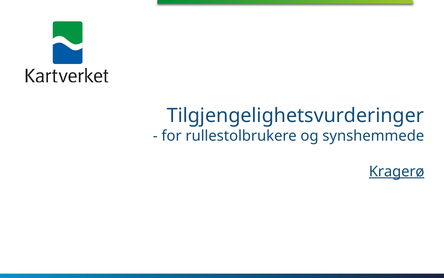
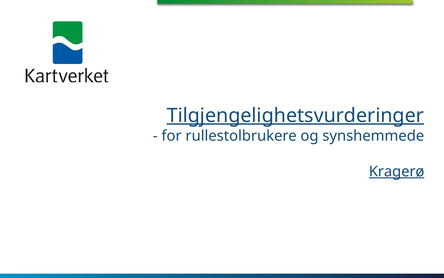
Tilgjengelighetsvurderinger underline: none -> present (295, 115)
